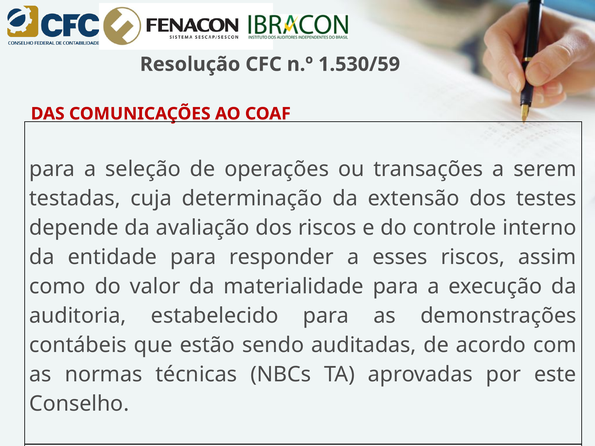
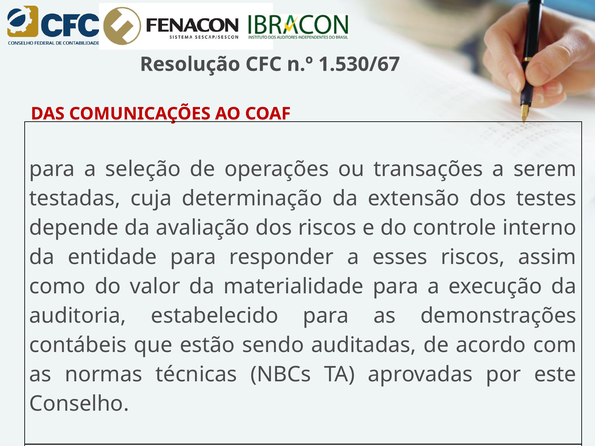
1.530/59: 1.530/59 -> 1.530/67 (359, 64)
